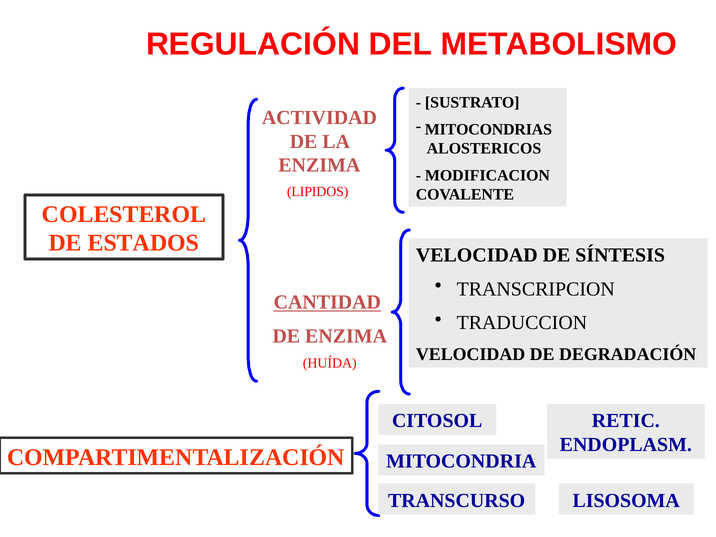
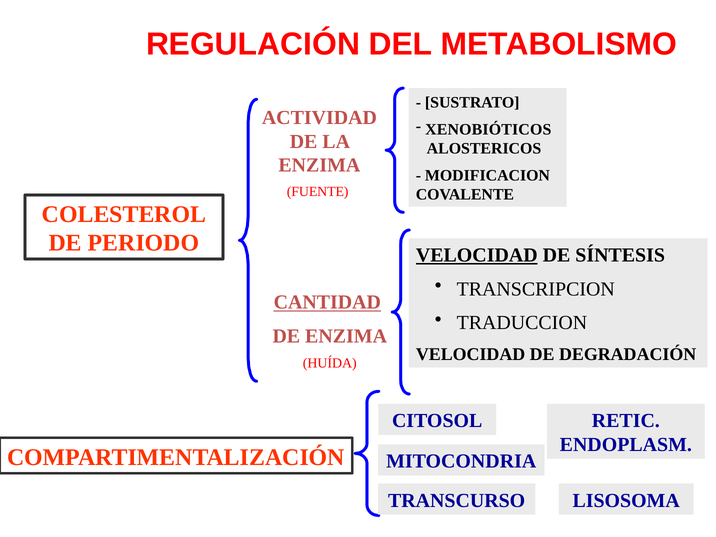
MITOCONDRIAS: MITOCONDRIAS -> XENOBIÓTICOS (488, 129)
LIPIDOS: LIPIDOS -> FUENTE (318, 192)
ESTADOS: ESTADOS -> PERIODO (143, 243)
VELOCIDAD underline: none -> present (477, 255)
